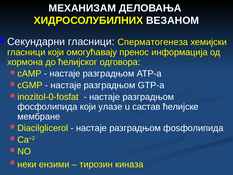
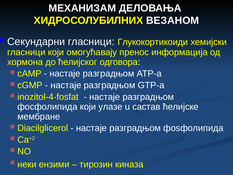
Сперматогенеза: Сперматогенеза -> Глукокортикоиди (153, 42)
inozitol-0-fosfat: inozitol-0-fosfat -> inozitol-4-fosfat (48, 97)
